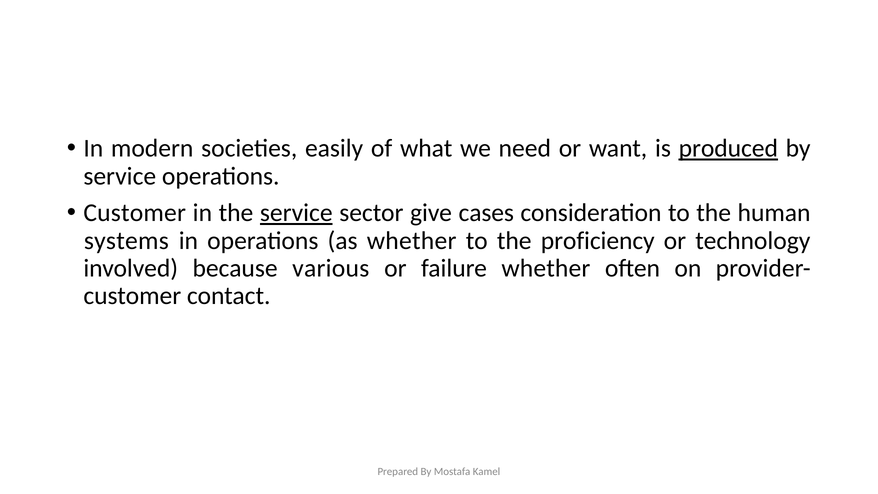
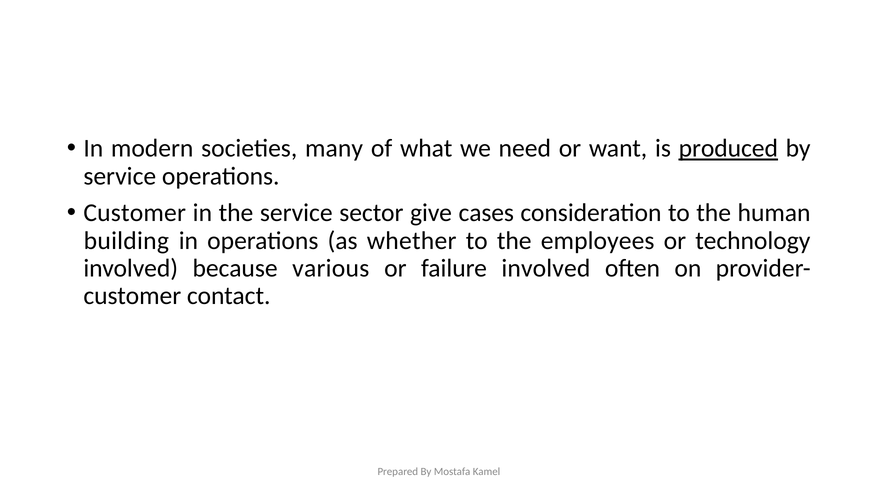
easily: easily -> many (334, 148)
service underline: present -> none (296, 213)
systems: systems -> building (126, 241)
proficiency: proficiency -> employees (598, 241)
failure whether: whether -> involved (546, 268)
